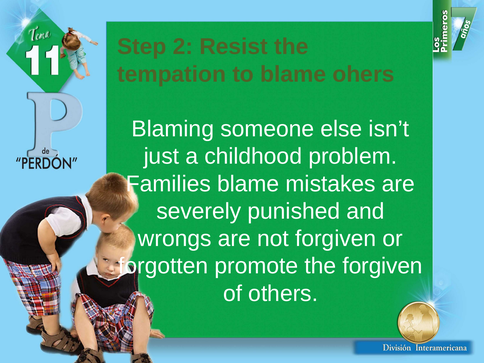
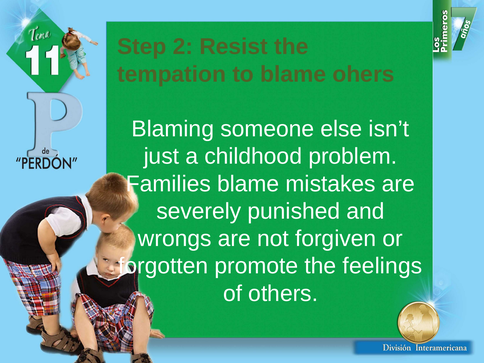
the forgiven: forgiven -> feelings (382, 266)
